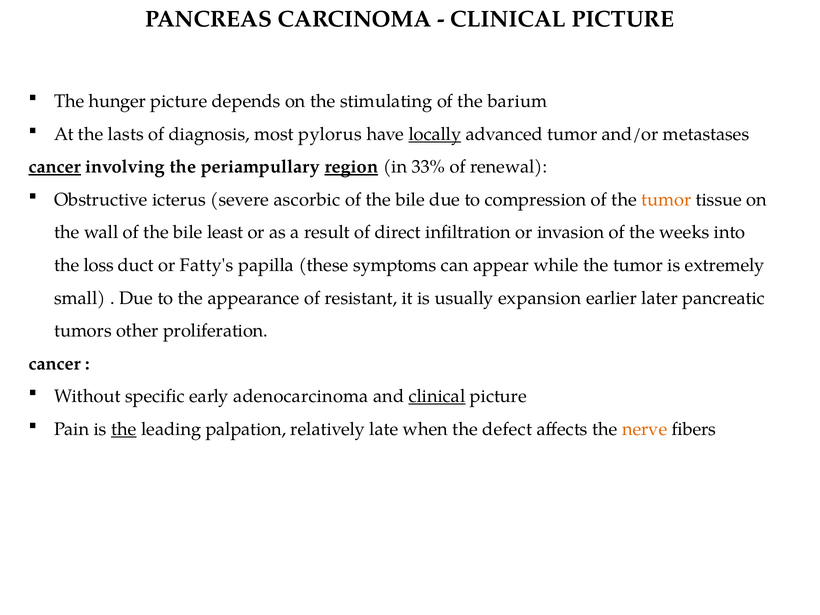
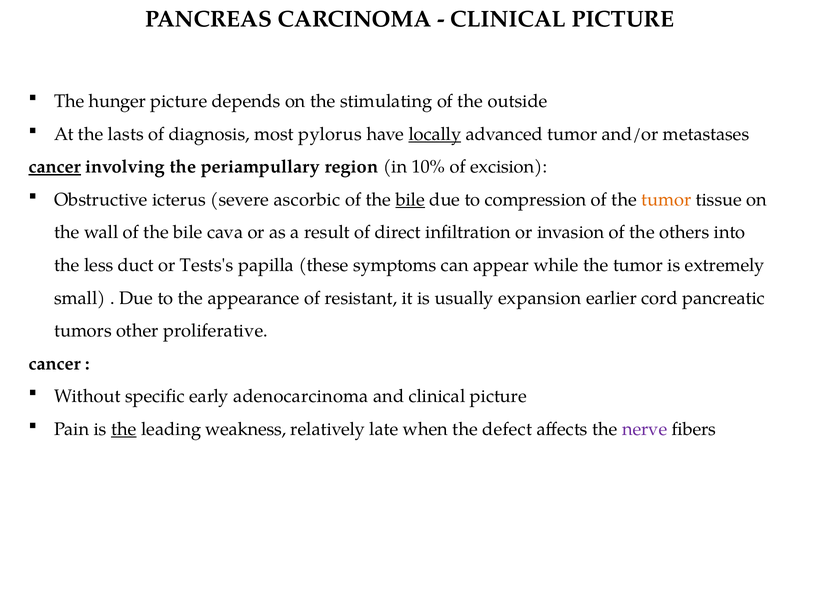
barium: barium -> outside (518, 101)
region underline: present -> none (351, 167)
33%: 33% -> 10% (428, 167)
renewal: renewal -> excision (509, 167)
bile underline: none -> present (410, 200)
least: least -> cava (225, 232)
weeks: weeks -> others (684, 232)
loss: loss -> less (99, 265)
Fatty's: Fatty's -> Tests's (207, 265)
later: later -> cord (659, 298)
proliferation: proliferation -> proliferative (215, 331)
clinical underline: present -> none (437, 396)
palpation: palpation -> weakness (246, 429)
nerve colour: orange -> purple (645, 429)
